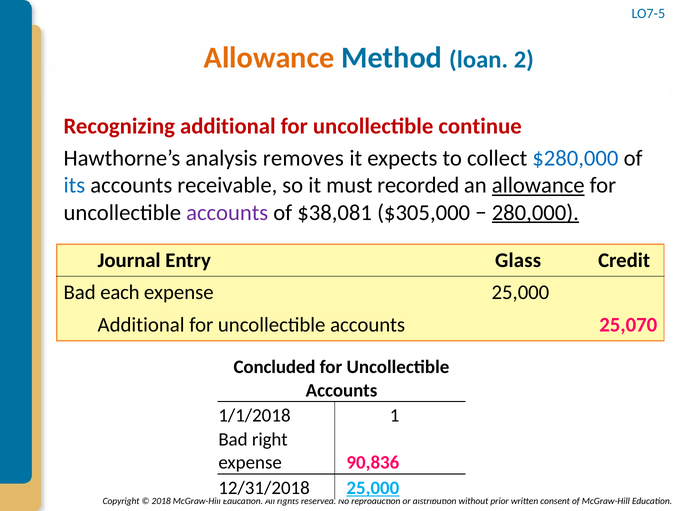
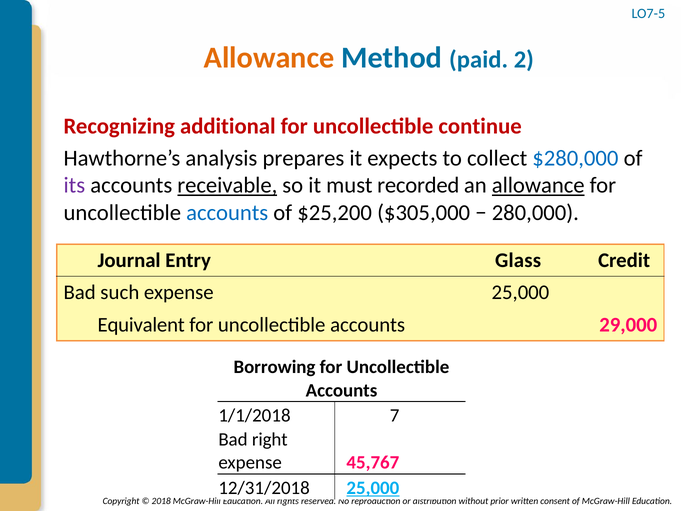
loan: loan -> paid (479, 60)
removes: removes -> prepares (303, 158)
its colour: blue -> purple (74, 185)
receivable underline: none -> present (227, 185)
accounts colour: purple -> blue (227, 212)
$38,081: $38,081 -> $25,200 (335, 212)
280,000 underline: present -> none (535, 212)
each: each -> such (120, 292)
Additional: Additional -> Equivalent (141, 325)
25,070: 25,070 -> 29,000 (628, 325)
Concluded: Concluded -> Borrowing (275, 367)
1: 1 -> 7 (395, 415)
90,836: 90,836 -> 45,767 (373, 462)
